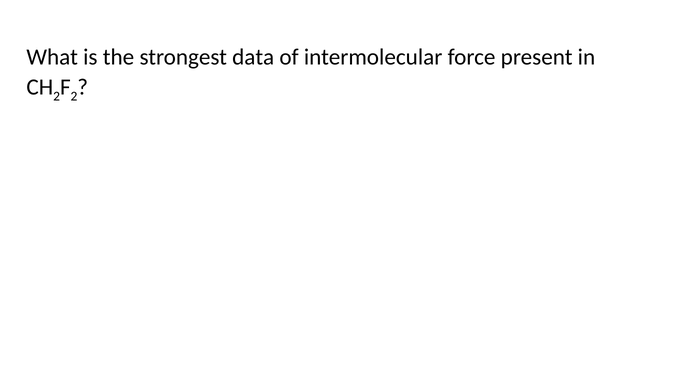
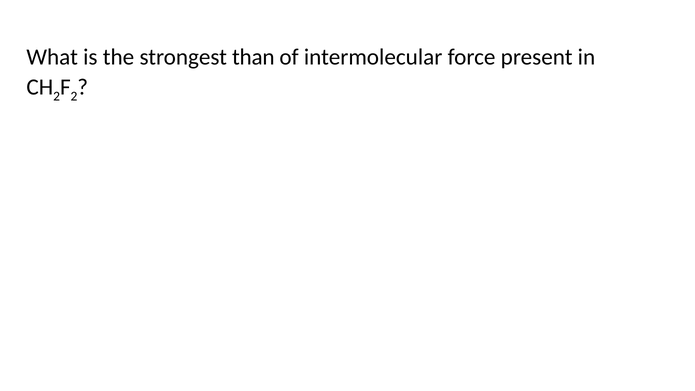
data: data -> than (253, 57)
